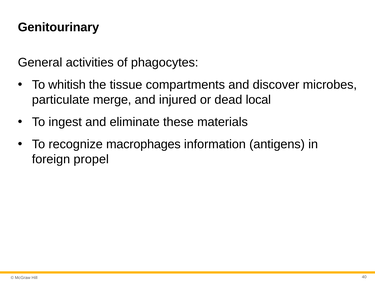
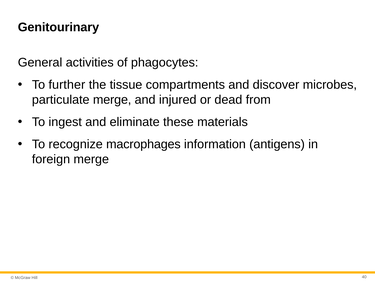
whitish: whitish -> further (67, 85)
local: local -> from (258, 100)
foreign propel: propel -> merge (91, 159)
